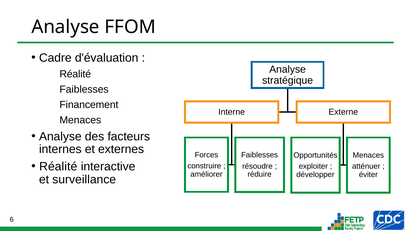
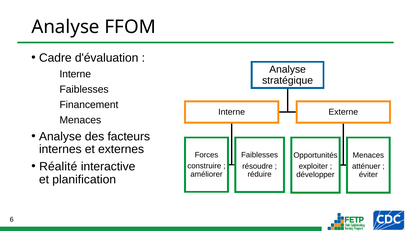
Réalité: Réalité -> Interne (75, 74)
surveillance: surveillance -> planification (84, 180)
